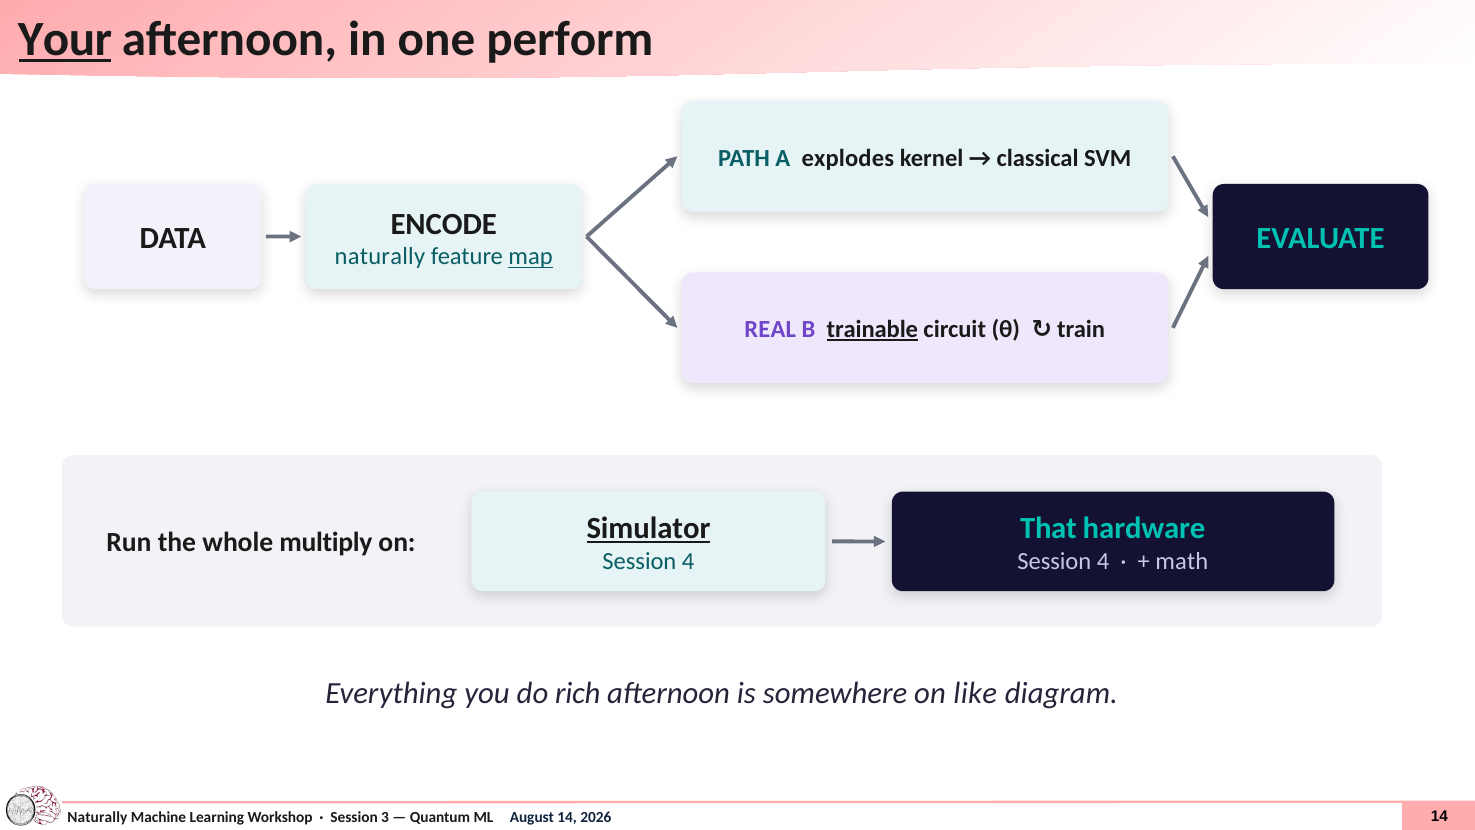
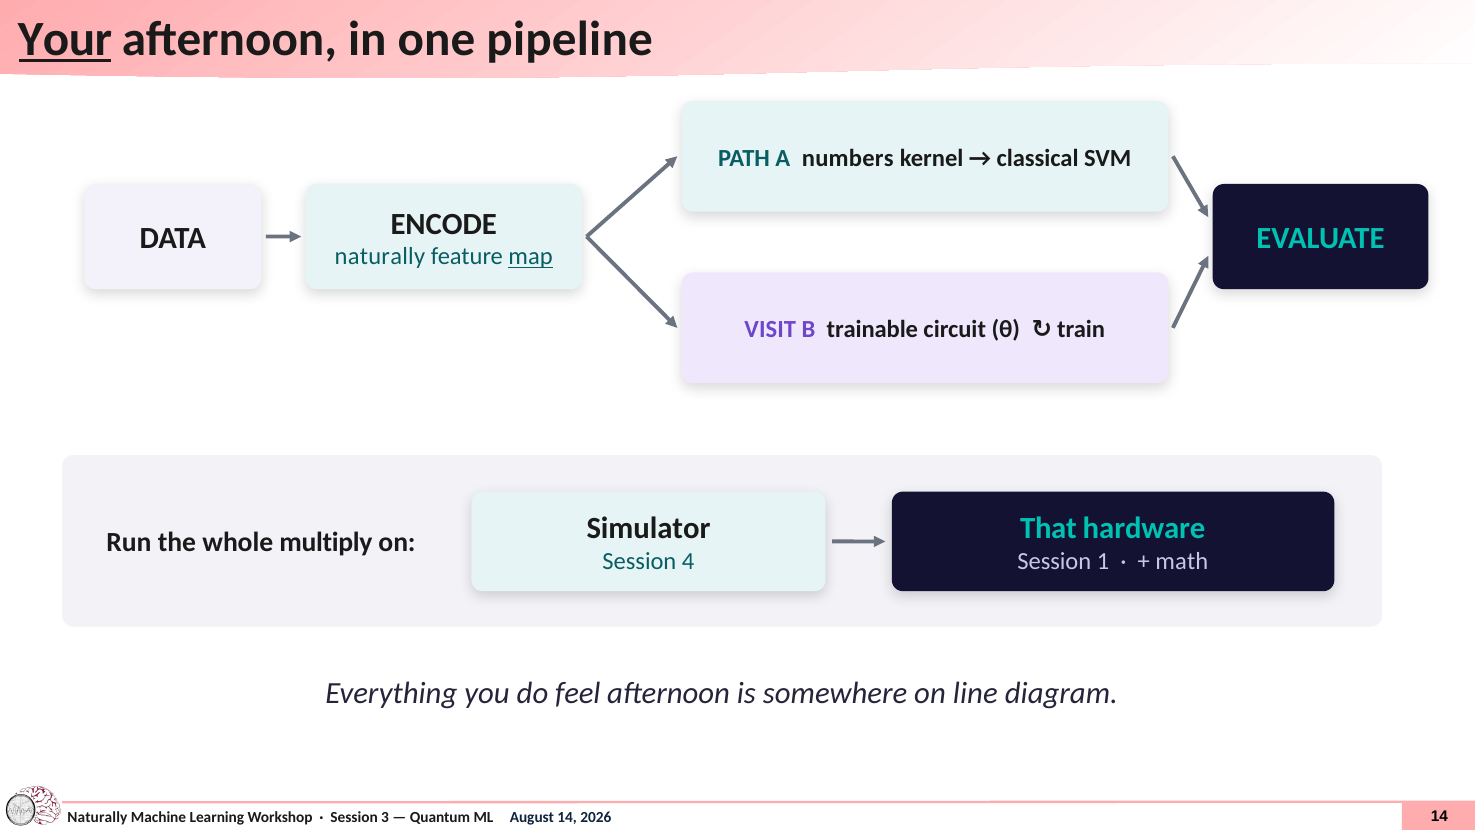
perform: perform -> pipeline (570, 40)
explodes: explodes -> numbers (848, 158)
REAL: REAL -> VISIT (770, 329)
trainable underline: present -> none (872, 329)
Simulator underline: present -> none (648, 529)
4: 4 -> 1 (1103, 561)
rich: rich -> feel (578, 693)
like: like -> line (975, 693)
